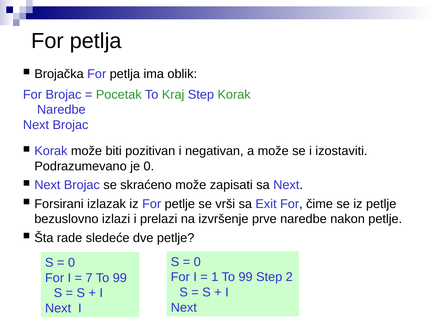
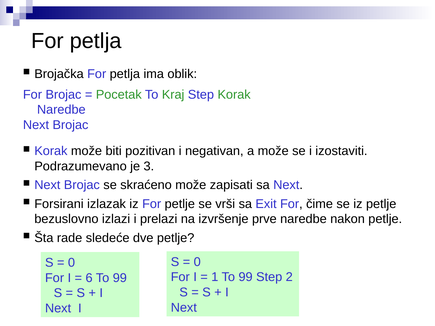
je 0: 0 -> 3 (149, 166)
7: 7 -> 6 (89, 278)
